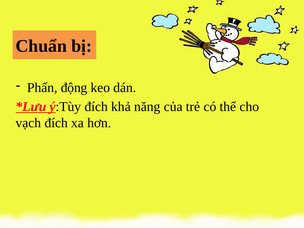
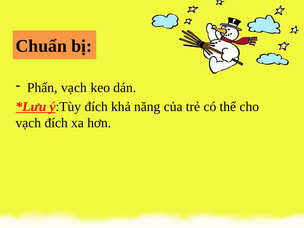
Phấn động: động -> vạch (74, 88)
